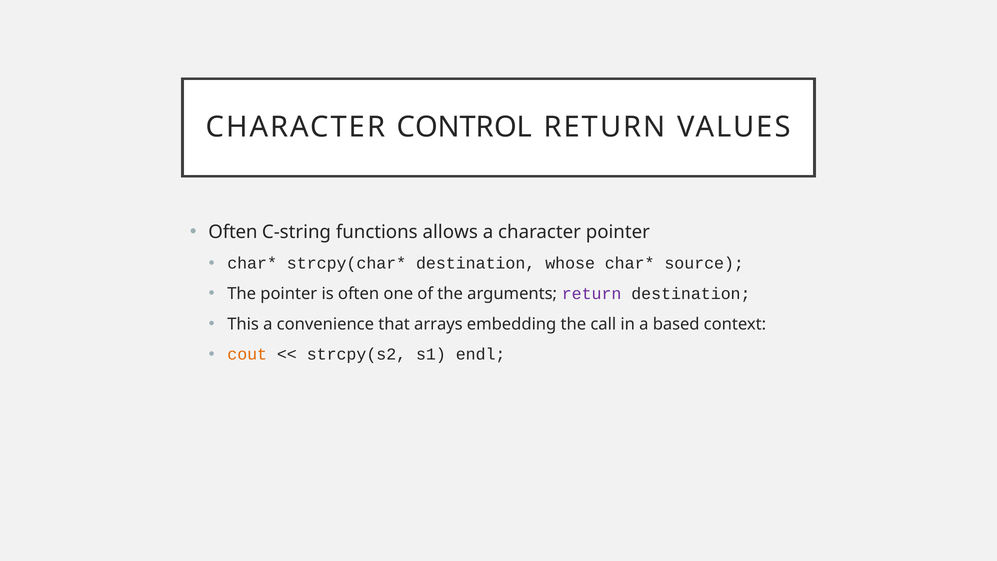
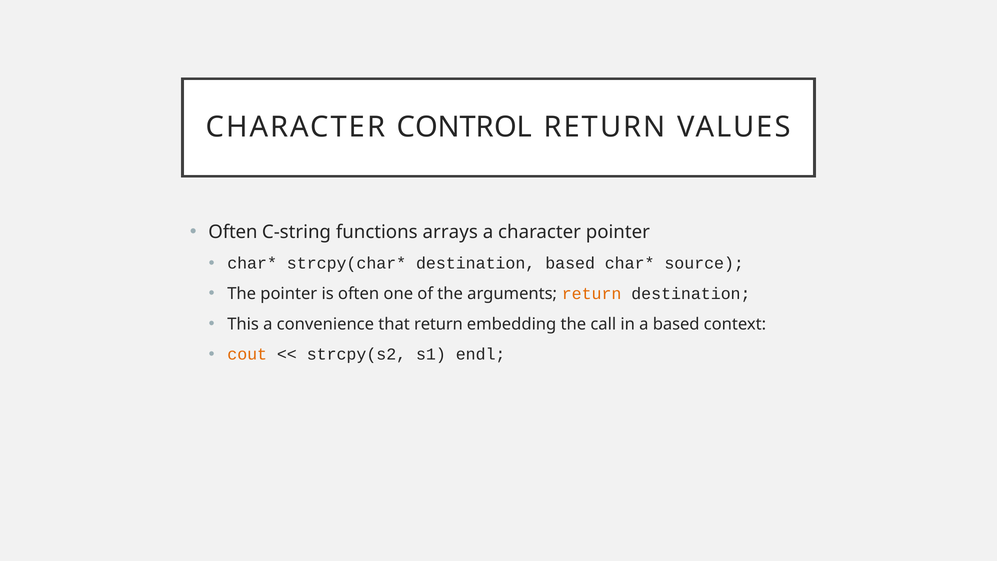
allows: allows -> arrays (450, 232)
destination whose: whose -> based (570, 263)
return colour: purple -> orange (592, 294)
that arrays: arrays -> return (438, 324)
